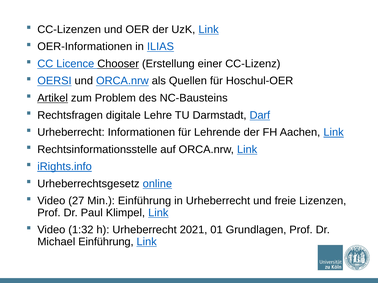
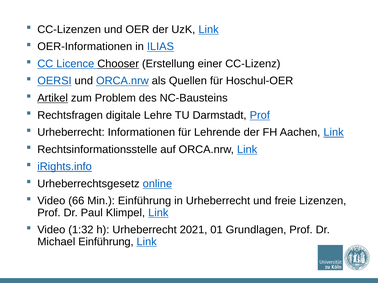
Darmstadt Darf: Darf -> Prof (260, 115)
27: 27 -> 66 (76, 201)
